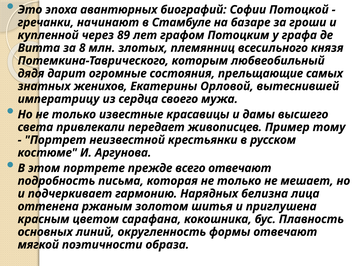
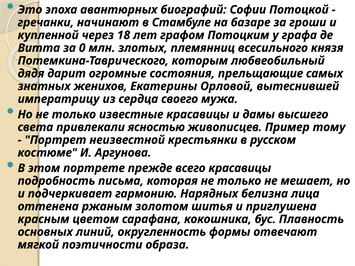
89: 89 -> 18 (124, 35)
8: 8 -> 0 (82, 48)
передает: передает -> ясностью (156, 127)
всего отвечают: отвечают -> красавицы (240, 168)
